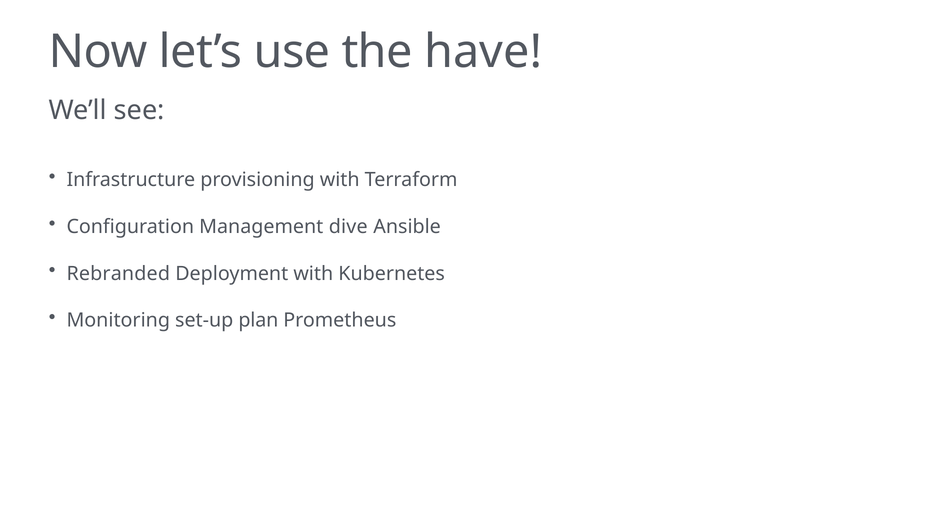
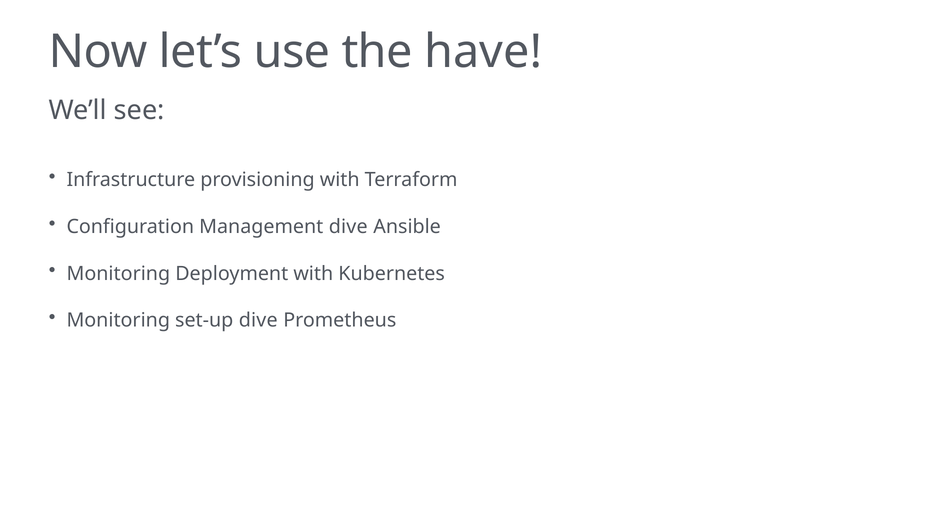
Rebranded: Rebranded -> Monitoring (118, 274)
set-up plan: plan -> dive (258, 320)
